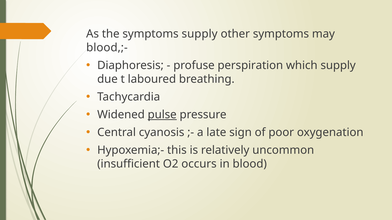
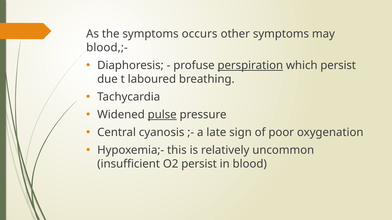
symptoms supply: supply -> occurs (200, 34)
perspiration underline: none -> present (250, 66)
which supply: supply -> persist (338, 66)
O2 occurs: occurs -> persist (199, 164)
